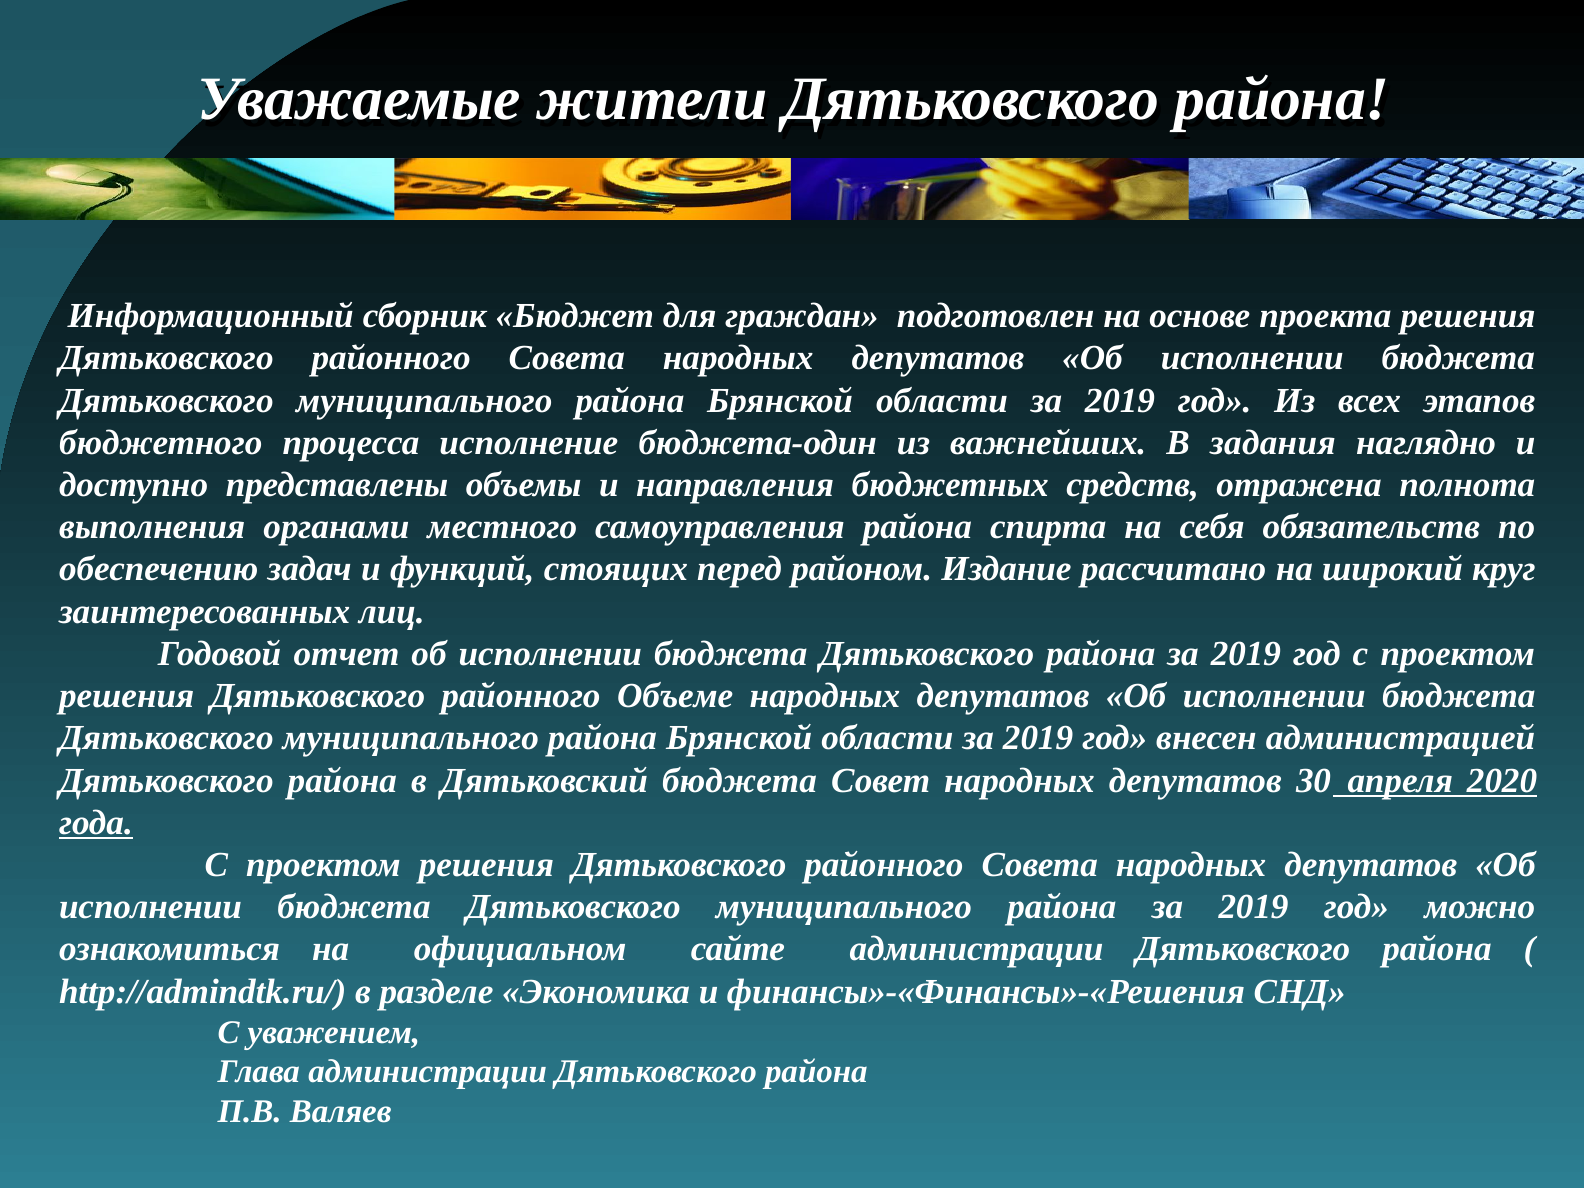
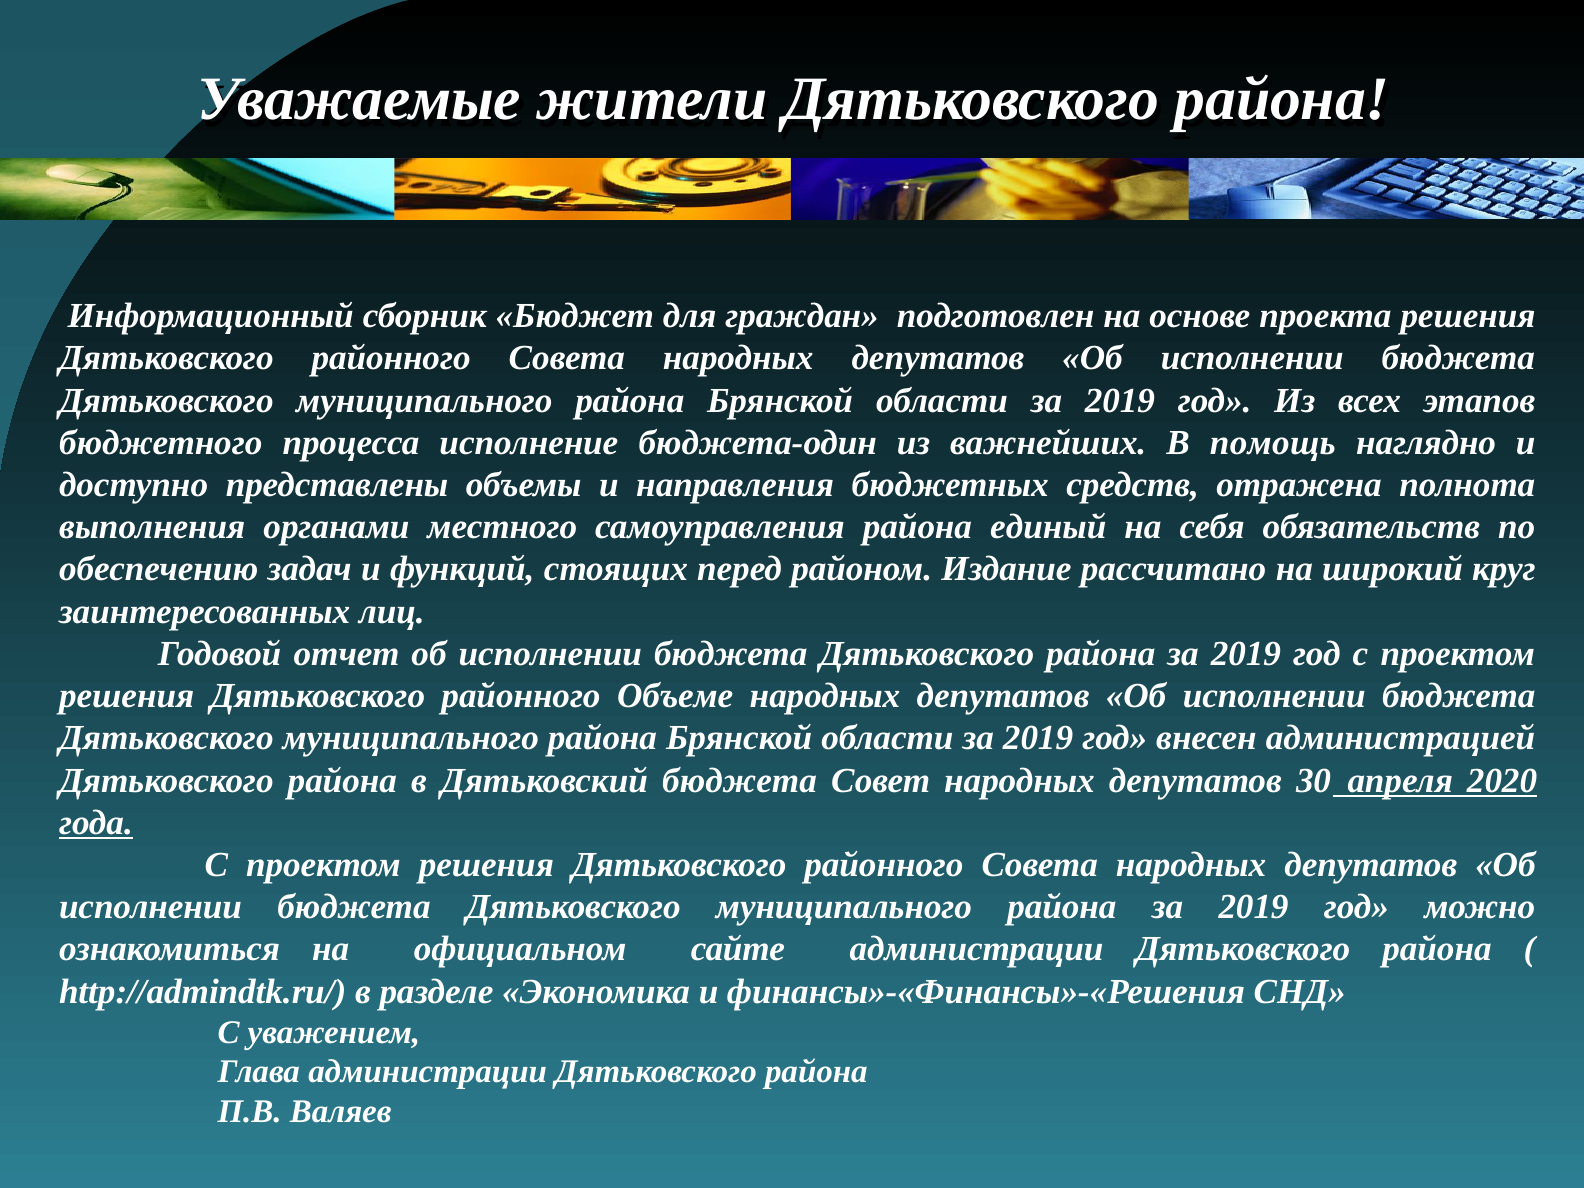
задания: задания -> помощь (1273, 443)
спирта: спирта -> единый (1048, 527)
